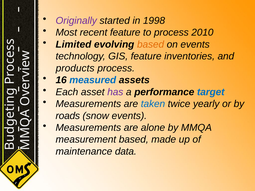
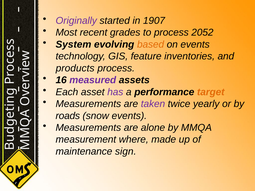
1998: 1998 -> 1907 (154, 21)
recent feature: feature -> grades (125, 33)
2010: 2010 -> 2052 (202, 33)
Limited: Limited -> System (73, 44)
measured colour: blue -> purple (93, 80)
target colour: blue -> orange (211, 92)
taken colour: blue -> purple (153, 104)
measurement based: based -> where (134, 140)
data: data -> sign (126, 152)
